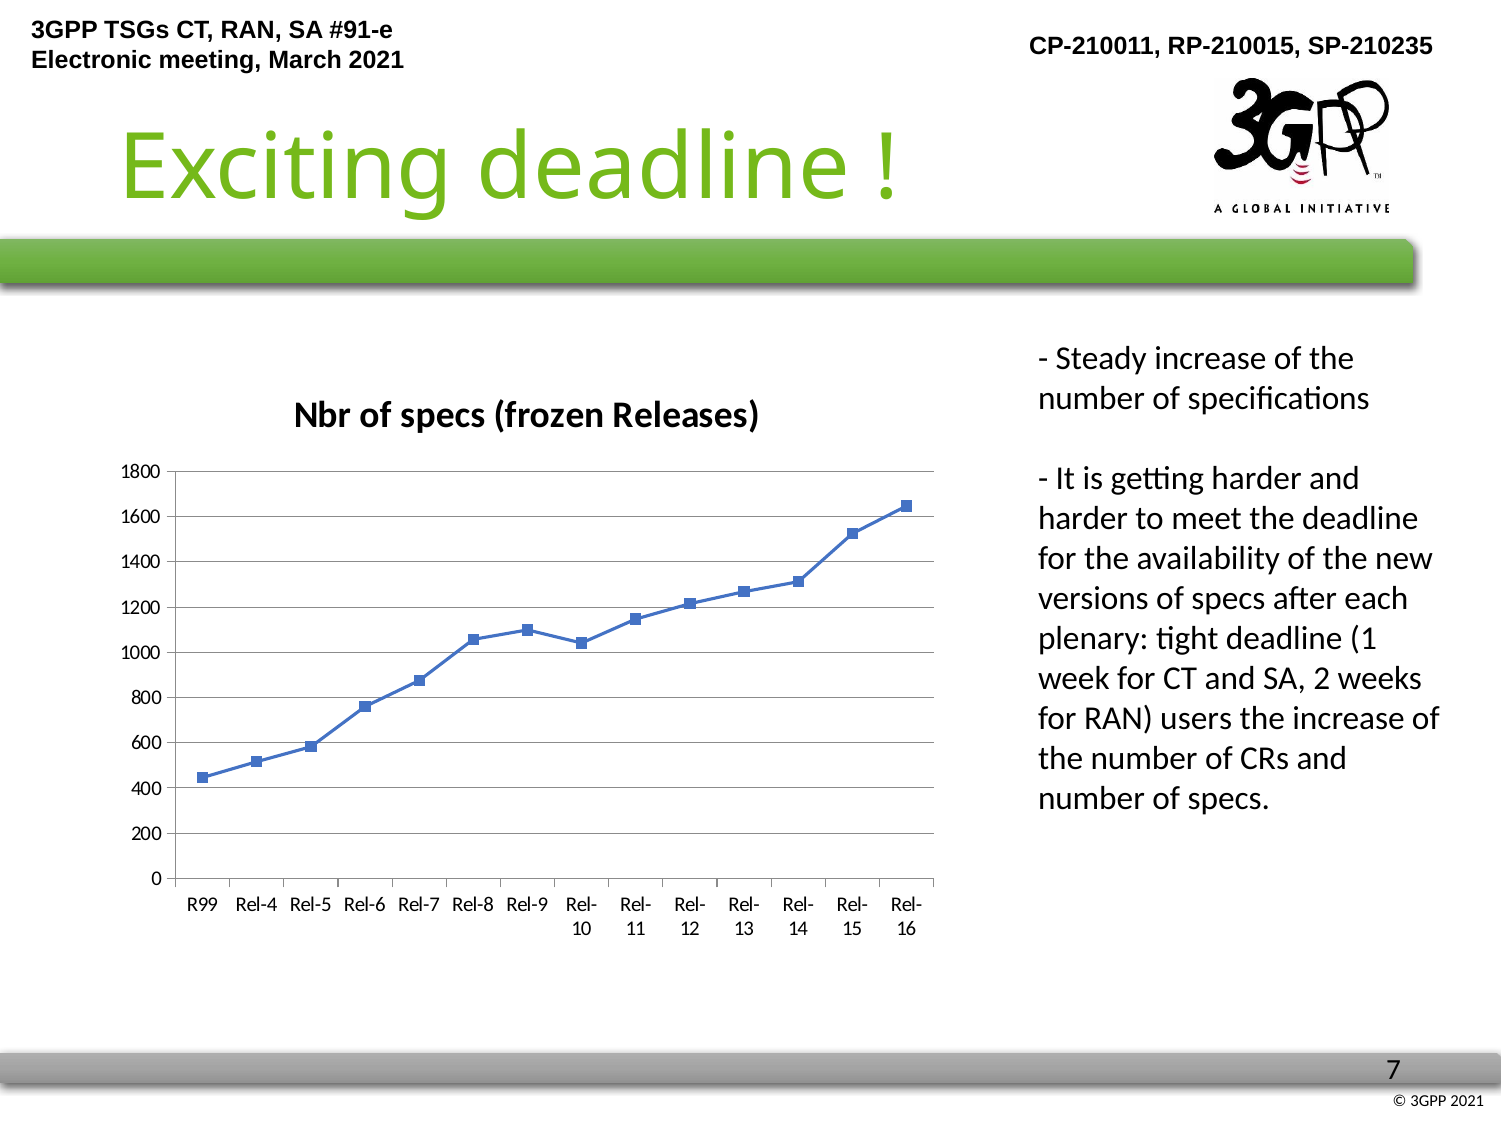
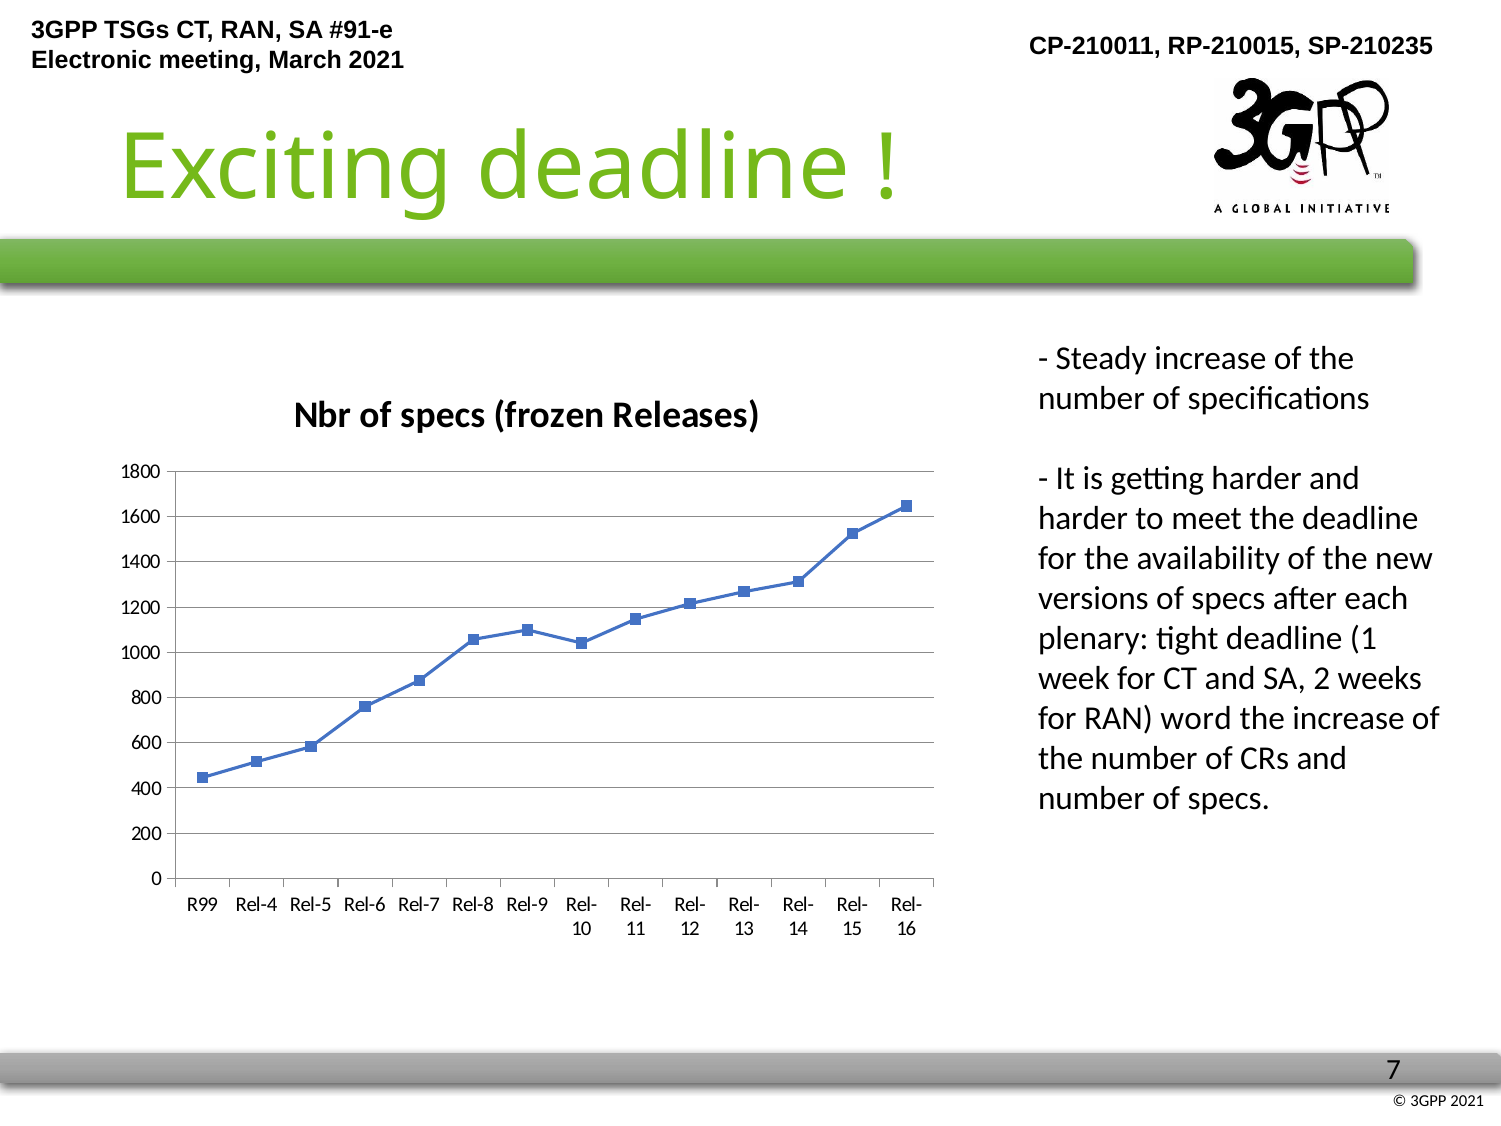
users: users -> word (1196, 718)
